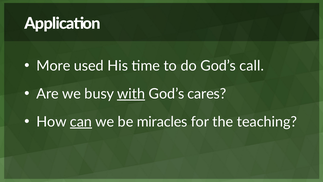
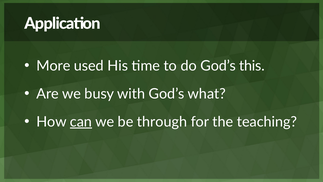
call: call -> this (252, 66)
with underline: present -> none (131, 94)
cares: cares -> what (207, 94)
miracles: miracles -> through (162, 122)
